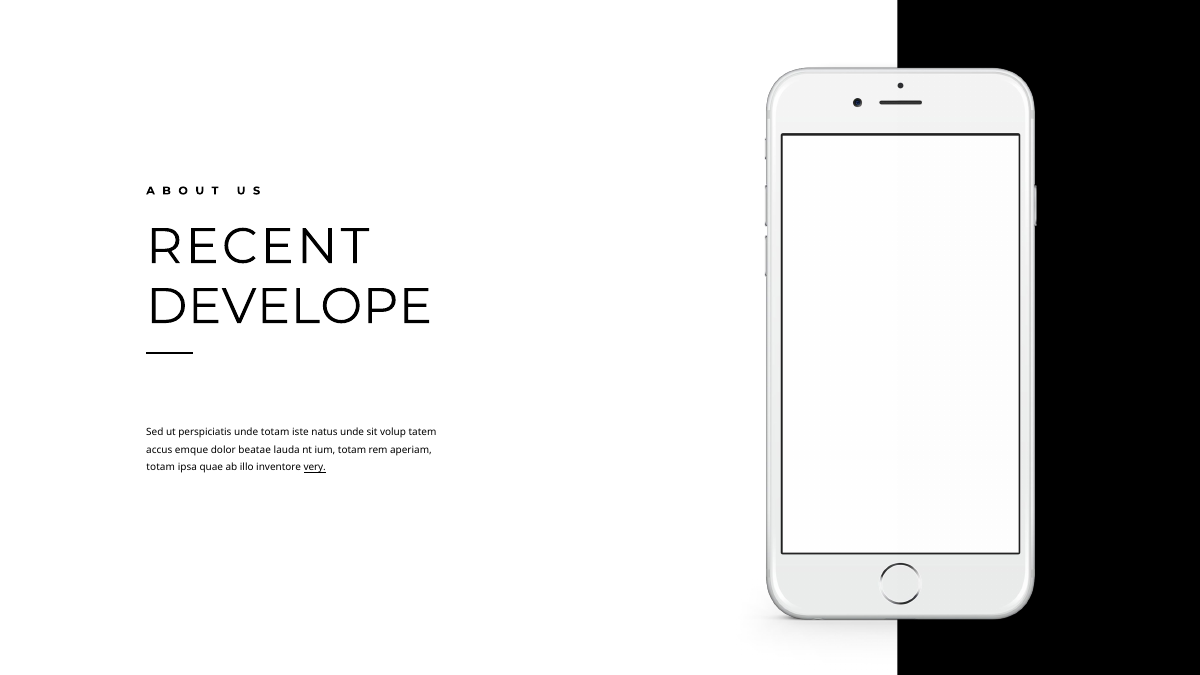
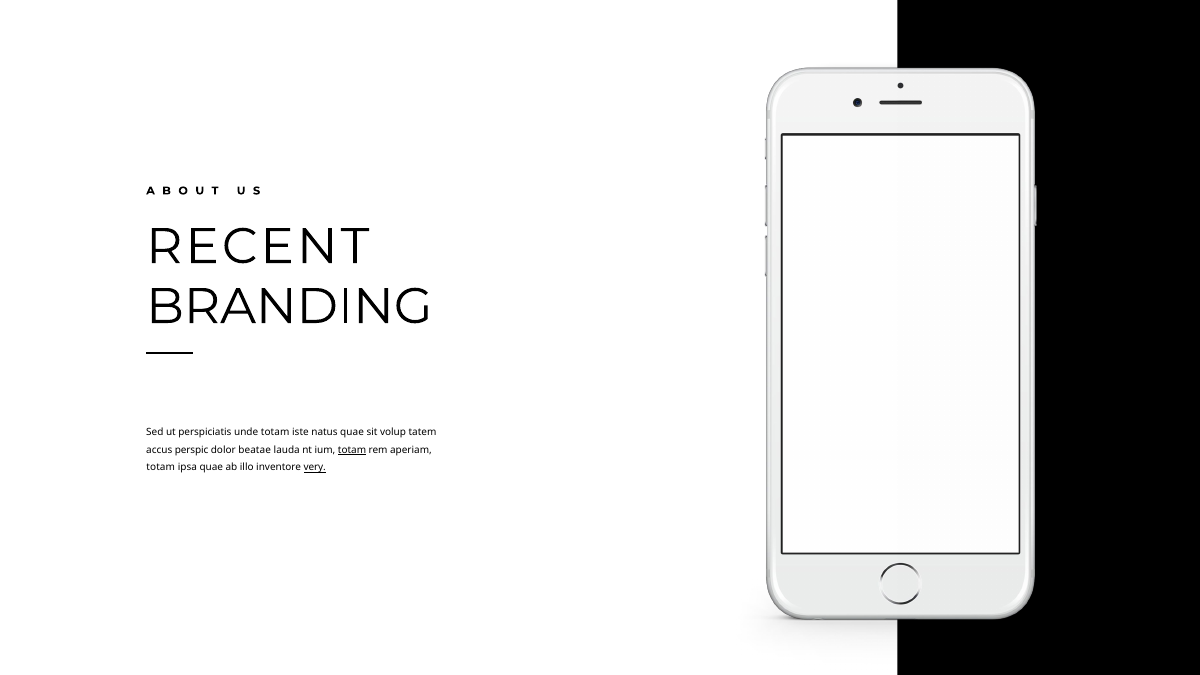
DEVELOPE: DEVELOPE -> BRANDING (289, 307)
natus unde: unde -> quae (352, 432)
emque: emque -> perspic (192, 450)
totam underline: none -> present (352, 450)
